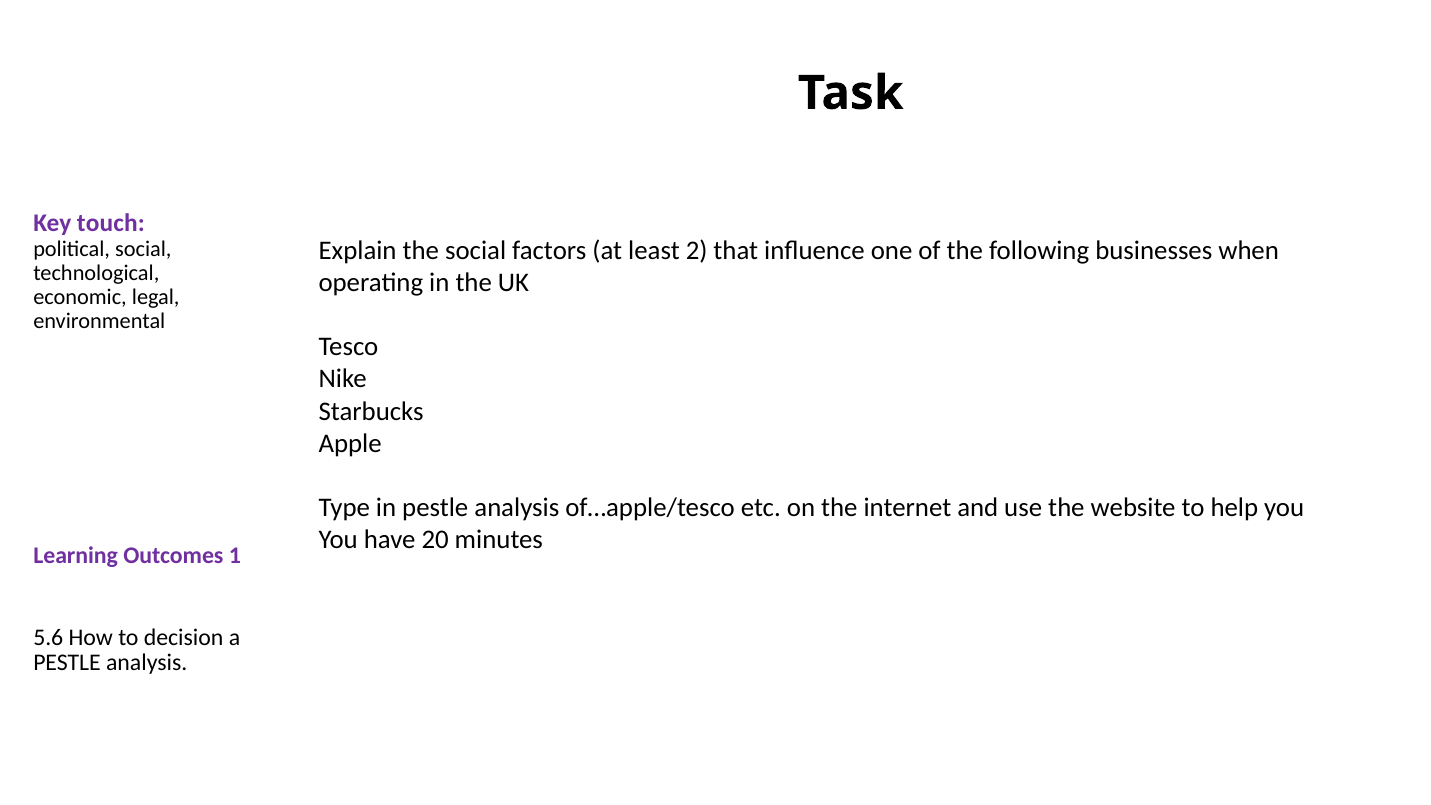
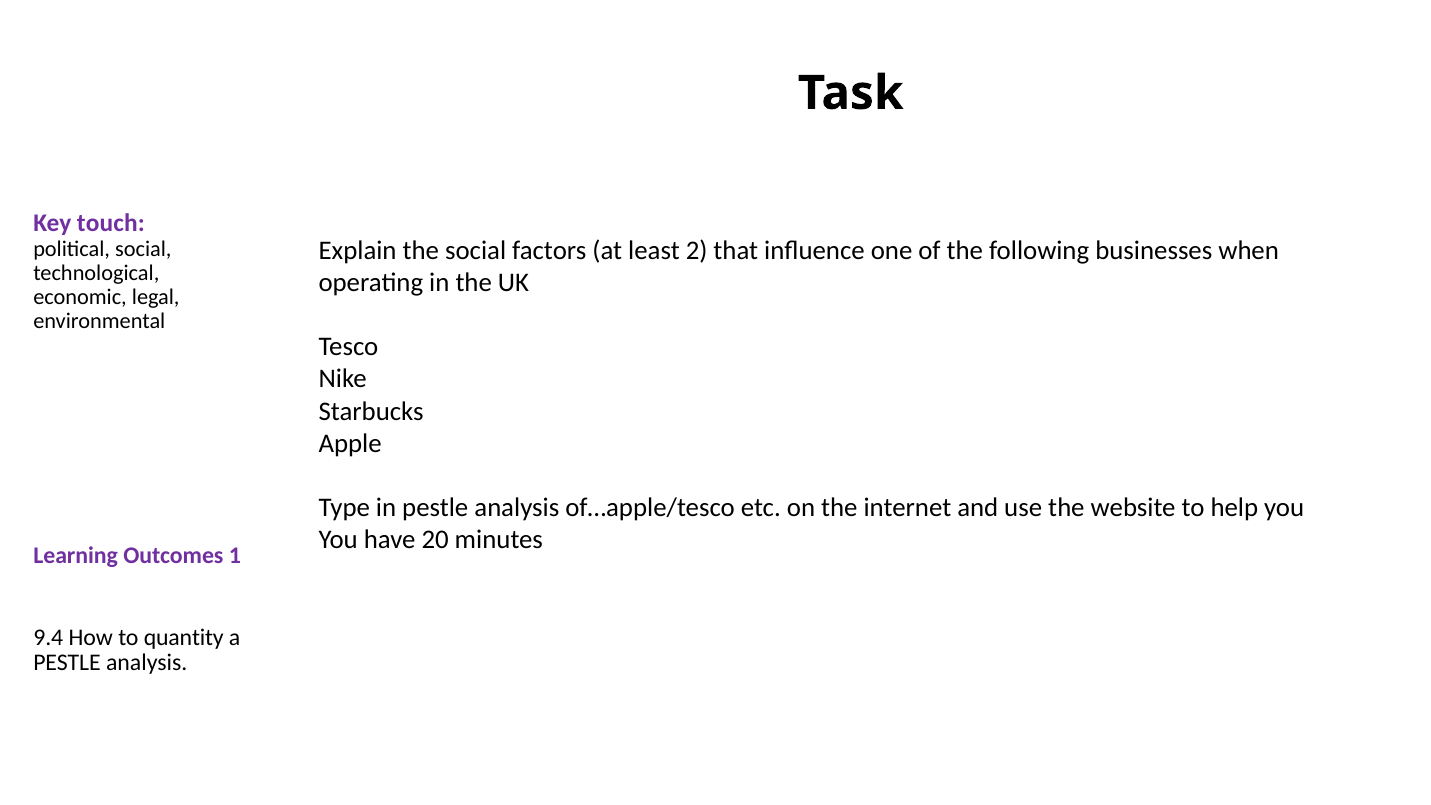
5.6: 5.6 -> 9.4 (48, 637)
decision: decision -> quantity (184, 637)
